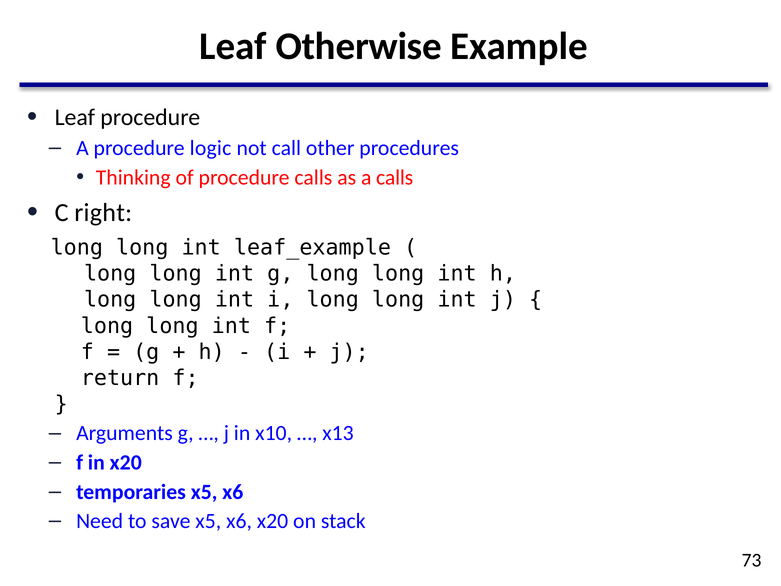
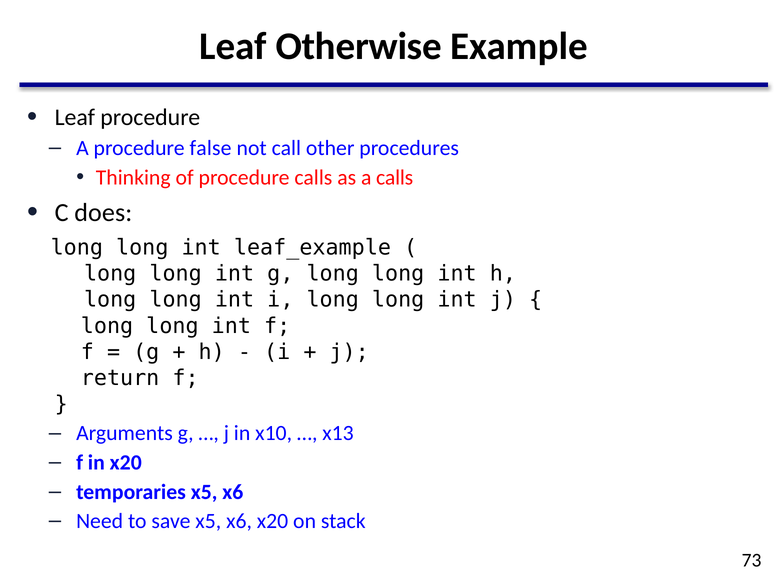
logic: logic -> false (211, 148)
right: right -> does (103, 213)
